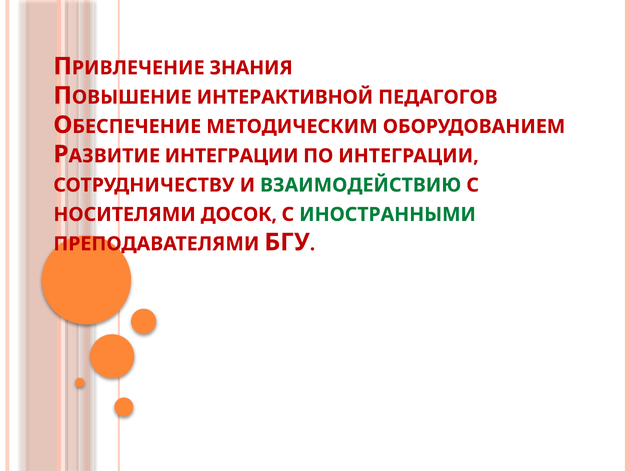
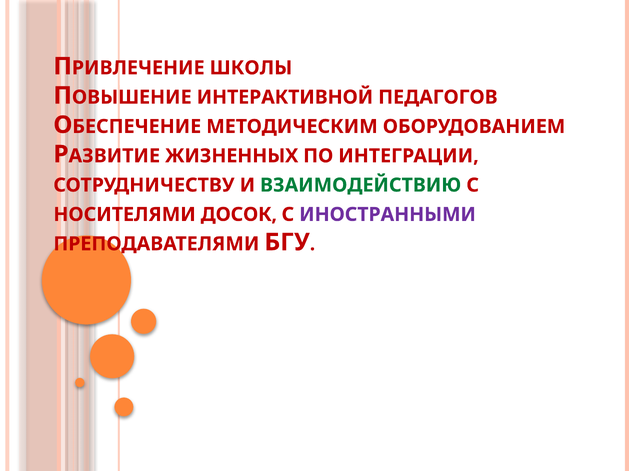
ЗНАНИЯ: ЗНАНИЯ -> ШКОЛЫ (251, 68)
ИНТЕГРАЦИИ: ИНТЕГРАЦИИ -> ЖИЗНЕННЫХ (232, 156)
ИНОСТРАННЫМИ colour: green -> purple (388, 215)
